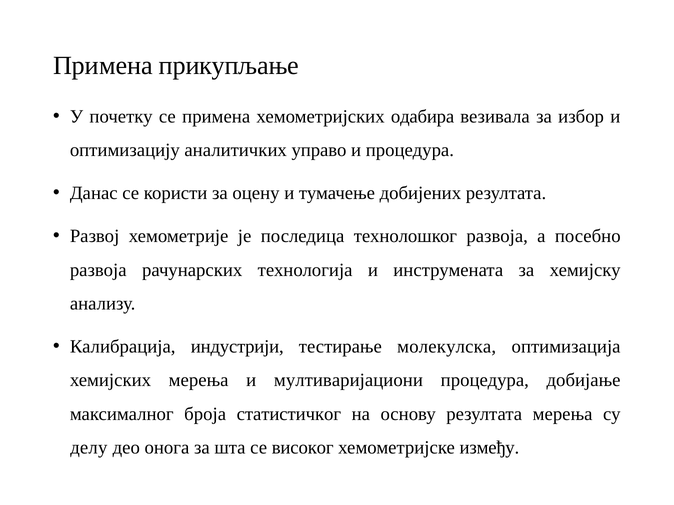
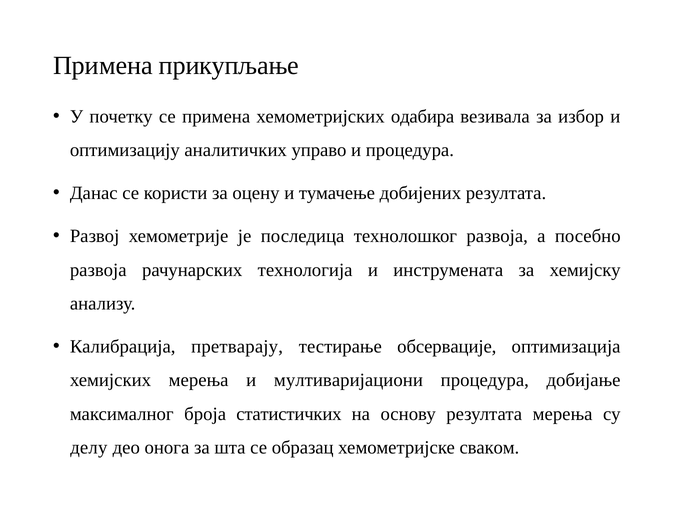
индустрији: индустрији -> претварају (237, 347)
молекулска: молекулска -> обсервације (447, 347)
статистичког: статистичког -> статистичких (289, 414)
високог: високог -> образац (303, 448)
између: између -> сваком (489, 448)
